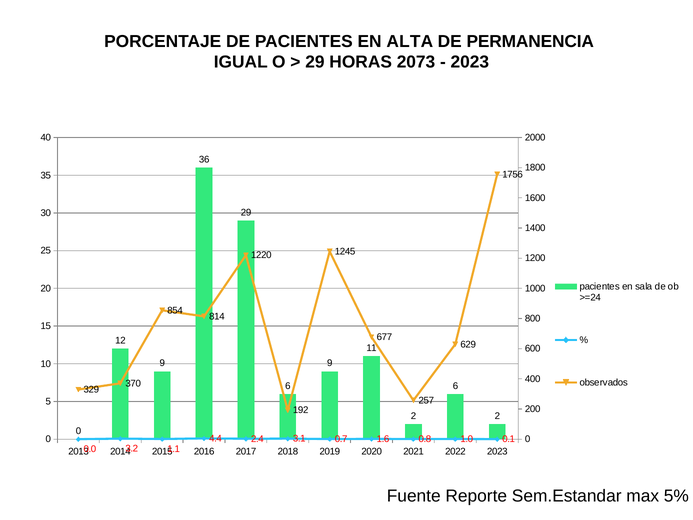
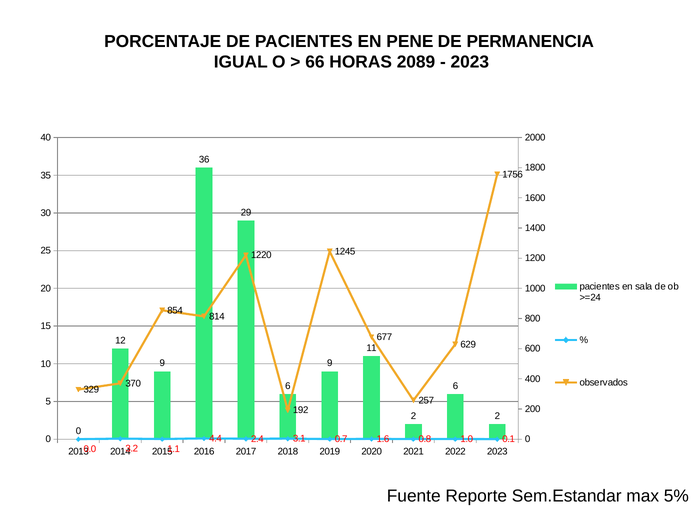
ALTA: ALTA -> PENE (410, 41)
29: 29 -> 66 (315, 62)
2073: 2073 -> 2089 (416, 62)
